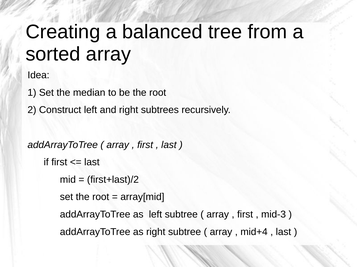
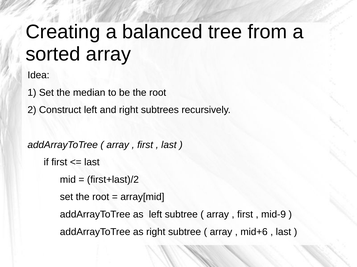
mid-3: mid-3 -> mid-9 (274, 215)
mid+4: mid+4 -> mid+6 (254, 232)
